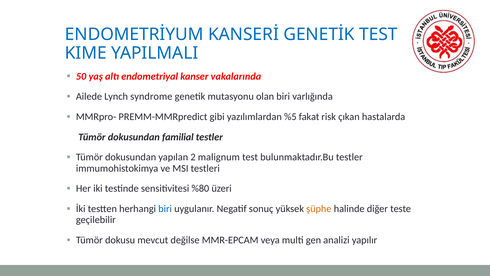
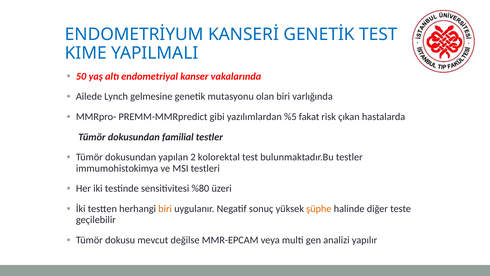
syndrome: syndrome -> gelmesine (151, 96)
malignum: malignum -> kolorektal (219, 157)
biri colour: blue -> orange (165, 209)
